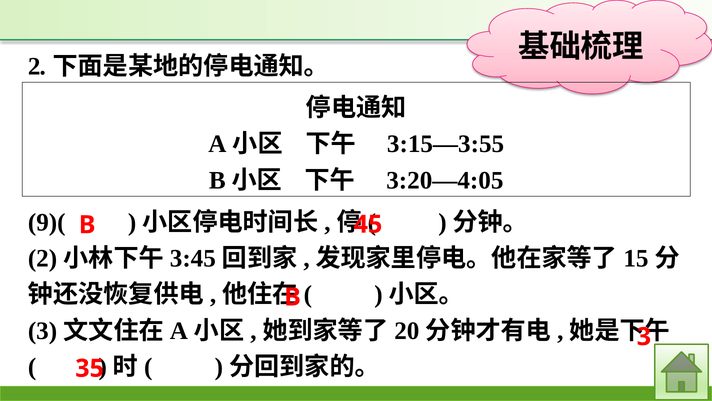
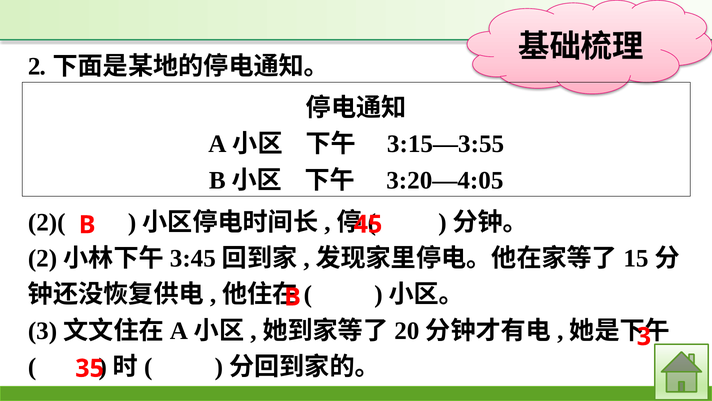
9)(: 9)( -> 2)( (47, 222)
